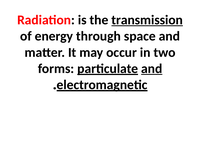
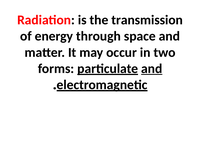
transmission underline: present -> none (147, 20)
